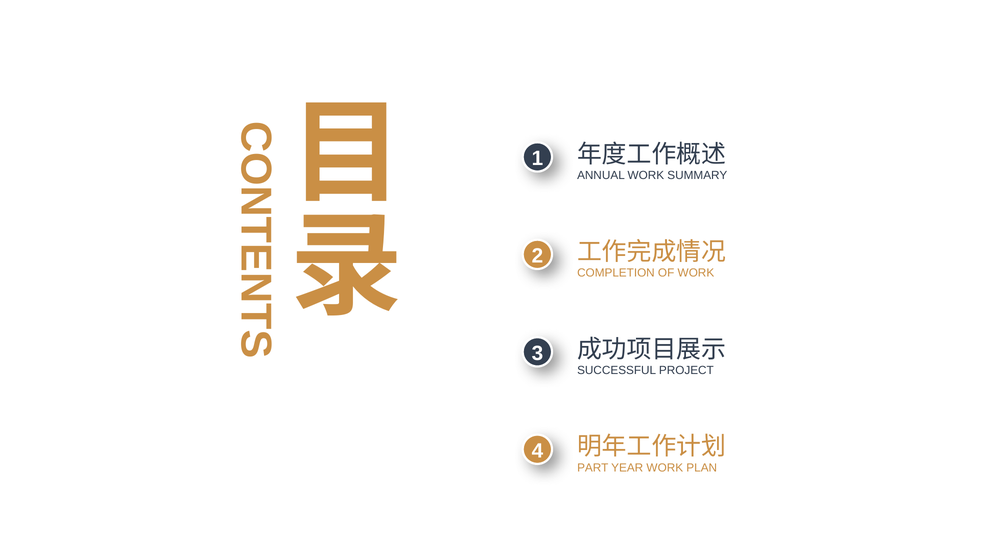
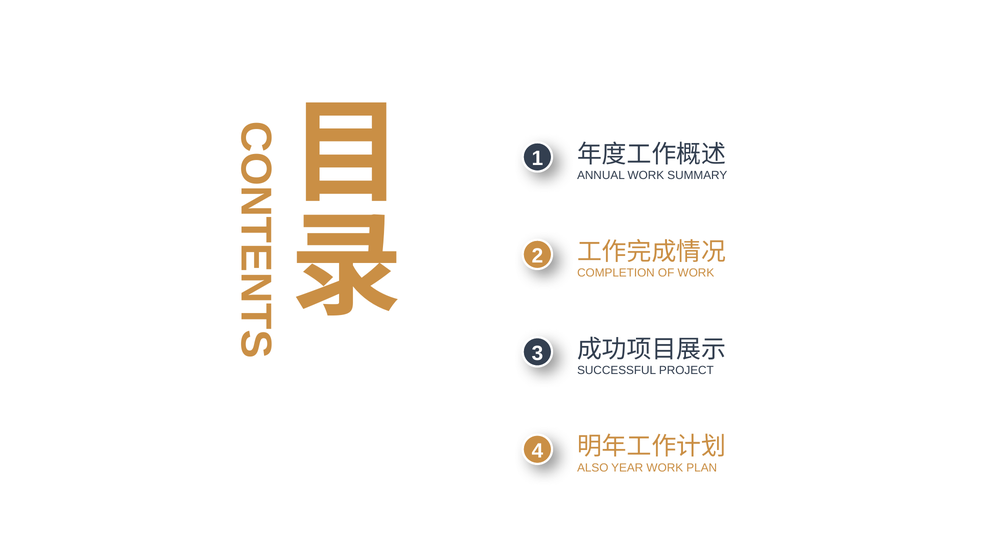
PART: PART -> ALSO (593, 468)
